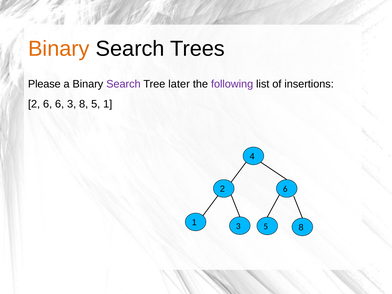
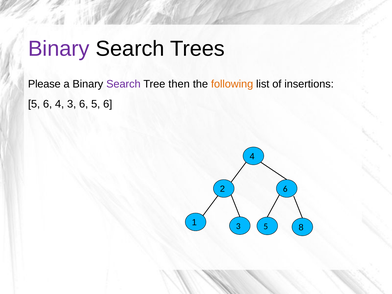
Binary colour: orange -> purple (59, 49)
later: later -> then (179, 84)
following colour: purple -> orange (232, 84)
2: 2 -> 5 (34, 104)
6: 6 -> 4 (60, 104)
3 8: 8 -> 6 (84, 104)
1: 1 -> 6 (108, 104)
